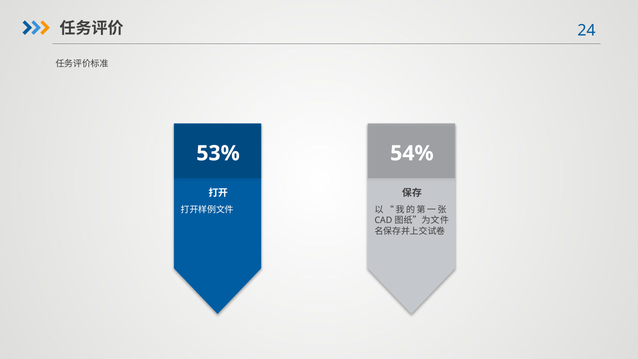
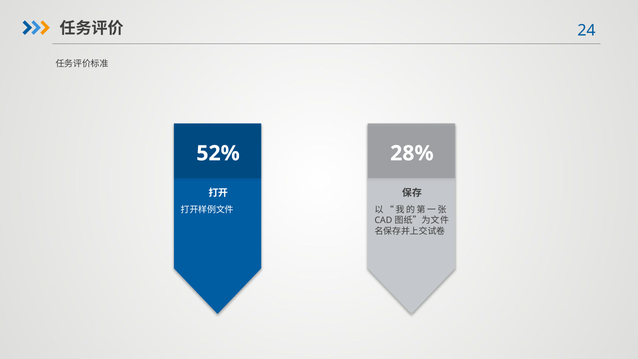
53%: 53% -> 52% (218, 153)
54%: 54% -> 28% (412, 153)
